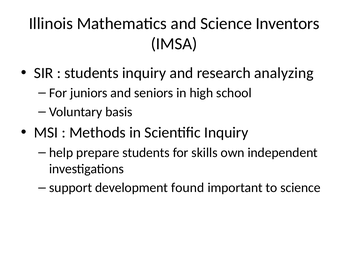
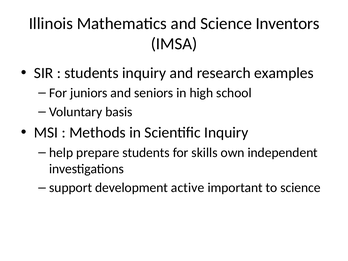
analyzing: analyzing -> examples (284, 73)
found: found -> active (188, 188)
